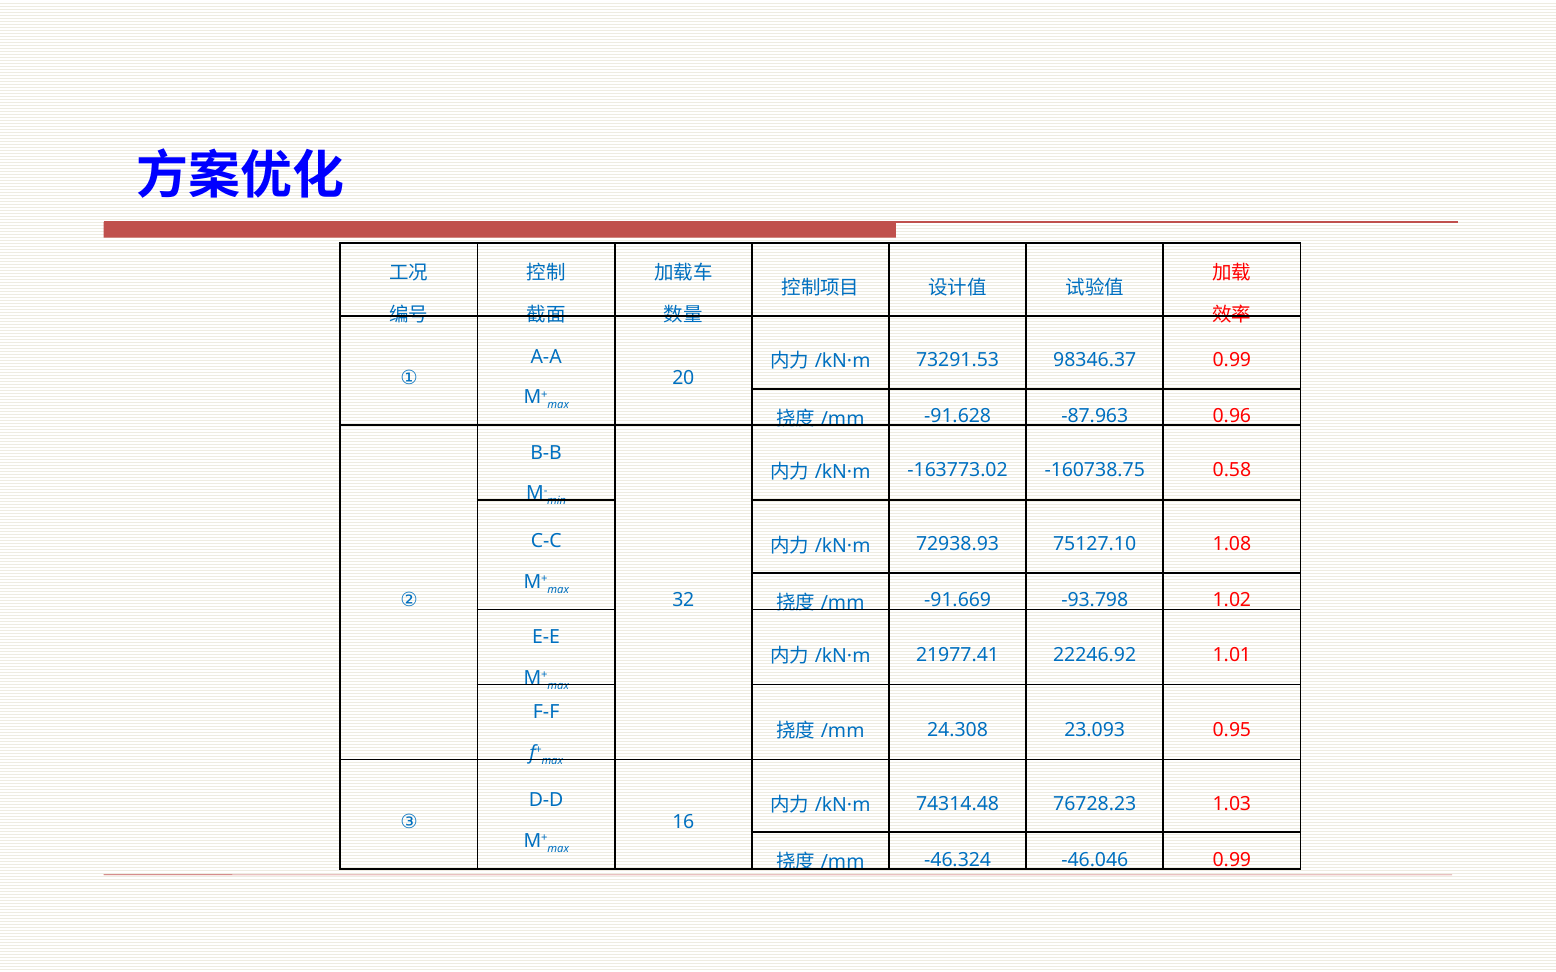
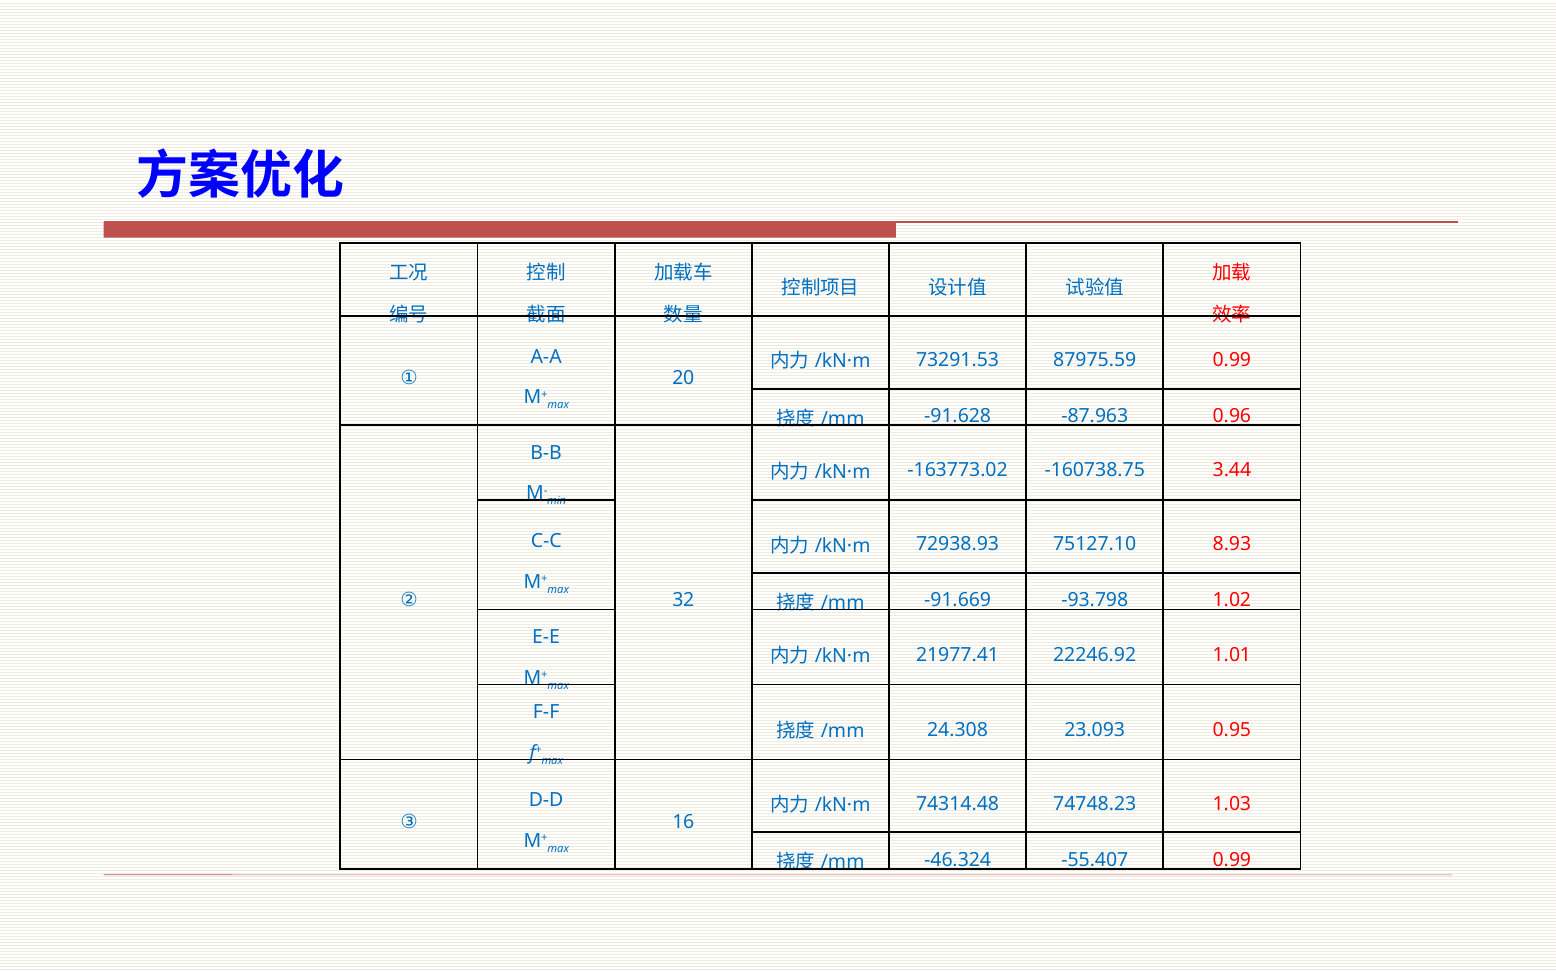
98346.37: 98346.37 -> 87975.59 (1095, 360)
0.58: 0.58 -> 3.44 (1232, 471)
1.08: 1.08 -> 8.93 (1232, 545)
76728.23: 76728.23 -> 74748.23 (1095, 804)
-46.046: -46.046 -> -55.407 (1095, 860)
